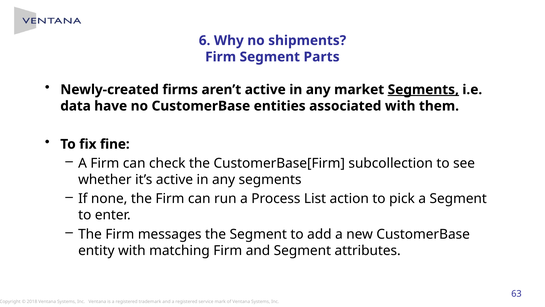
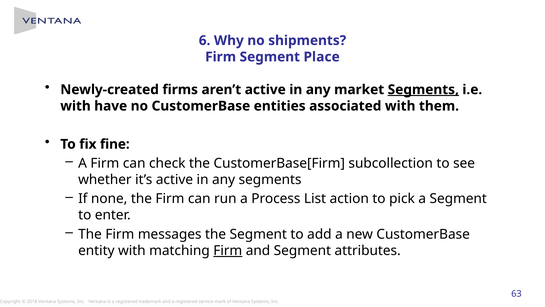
Parts: Parts -> Place (322, 57)
data: data -> with (76, 106)
Firm underline: none -> present (228, 250)
